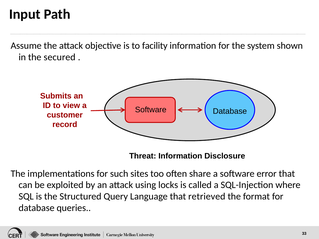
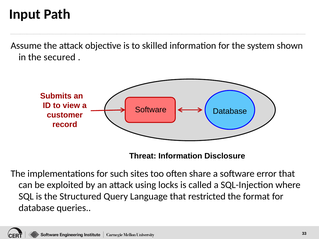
facility: facility -> skilled (155, 46)
retrieved: retrieved -> restricted (207, 197)
